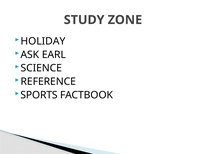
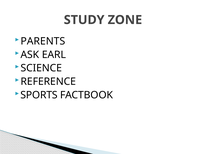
HOLIDAY: HOLIDAY -> PARENTS (43, 41)
